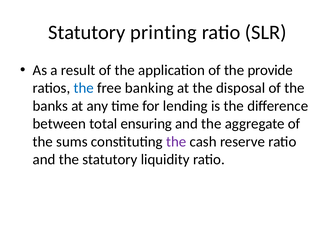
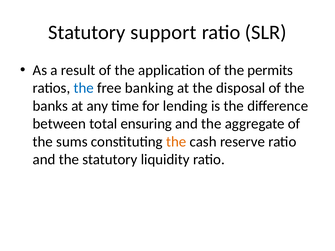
printing: printing -> support (163, 32)
provide: provide -> permits (270, 70)
the colour: purple -> orange (176, 142)
